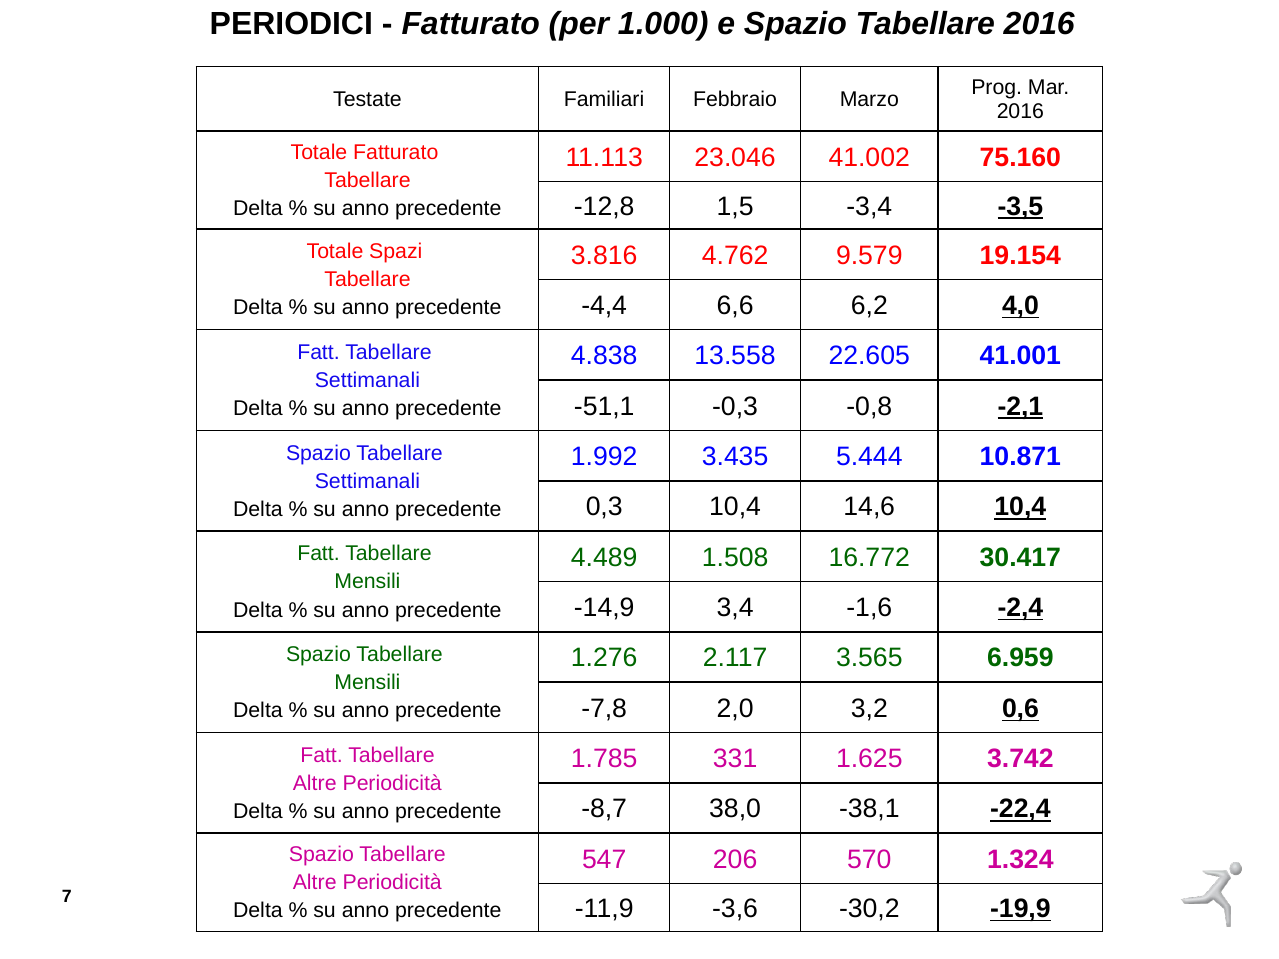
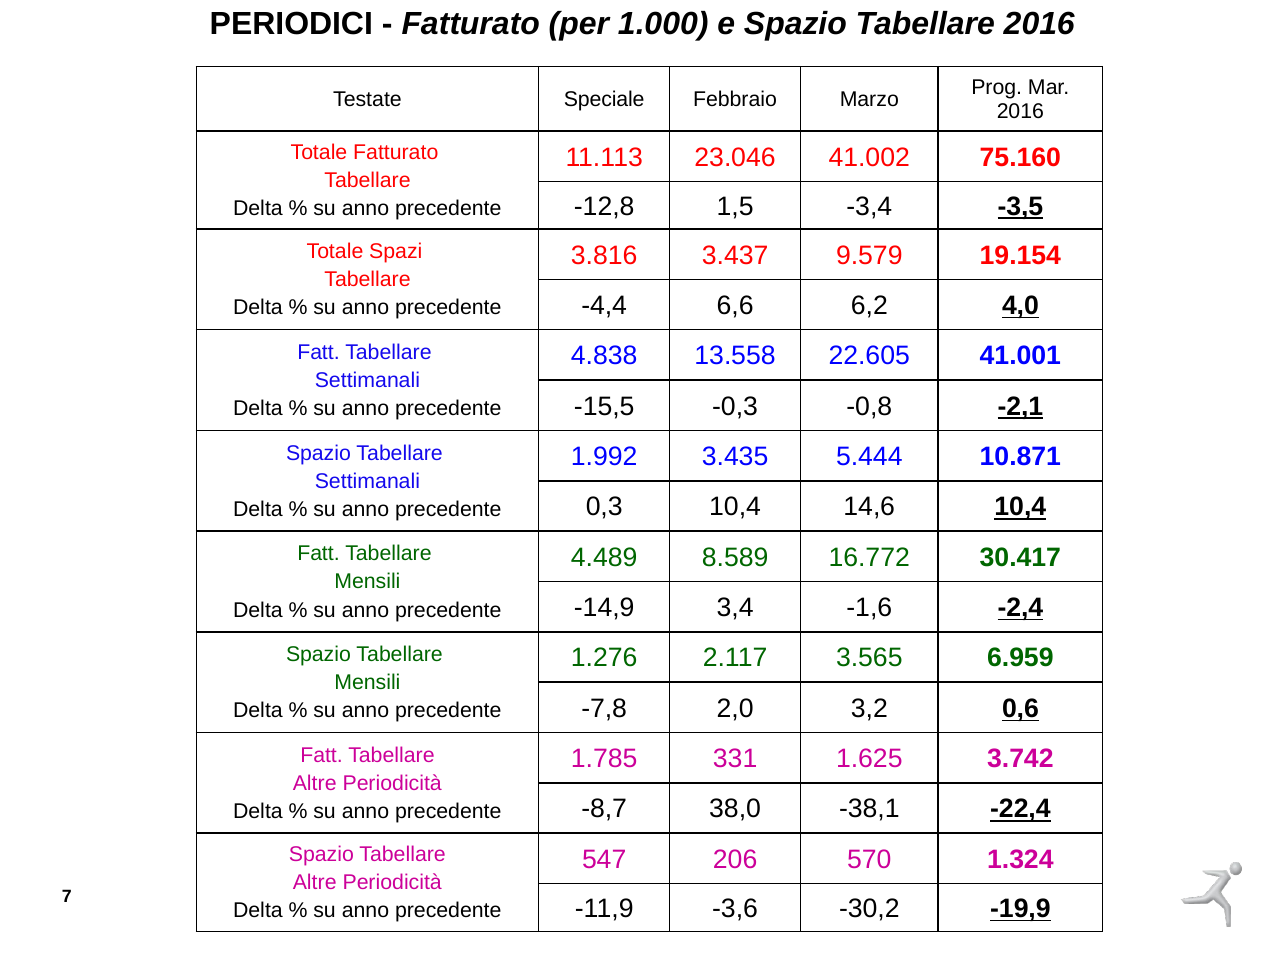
Familiari: Familiari -> Speciale (604, 99)
4.762: 4.762 -> 3.437 (735, 255)
-51,1: -51,1 -> -15,5 (604, 406)
1.508: 1.508 -> 8.589 (735, 558)
